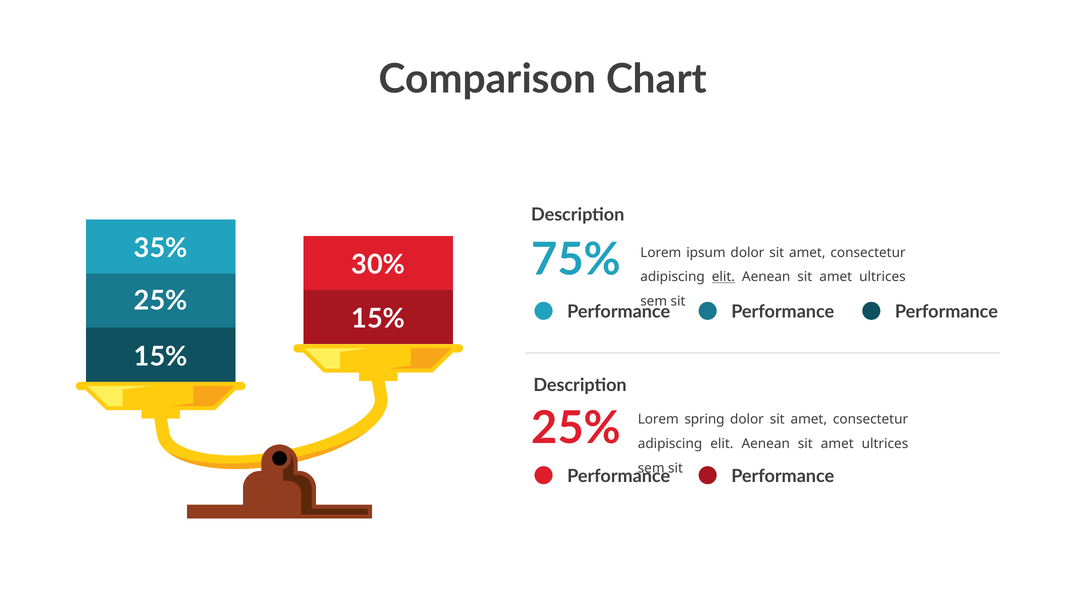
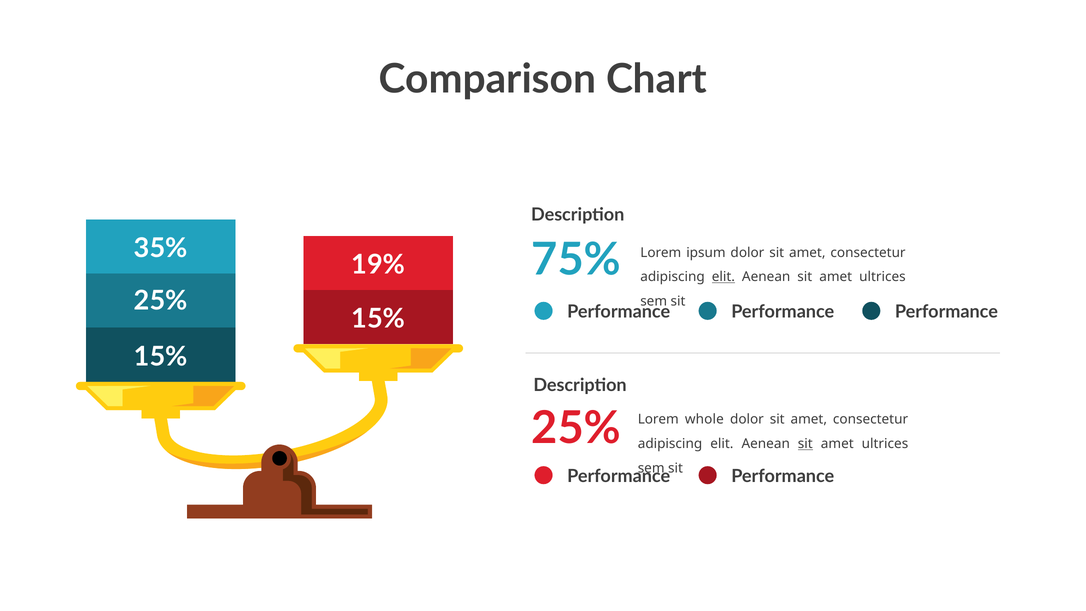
30%: 30% -> 19% (378, 265)
spring: spring -> whole (704, 419)
sit underline: none -> present (805, 444)
